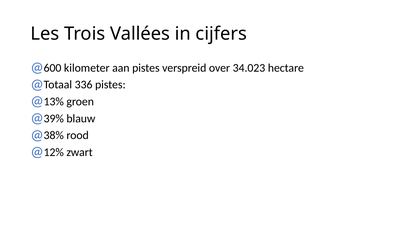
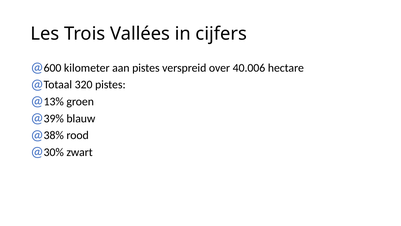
34.023: 34.023 -> 40.006 (249, 68)
336: 336 -> 320 (84, 85)
12%: 12% -> 30% (54, 152)
